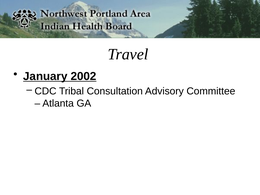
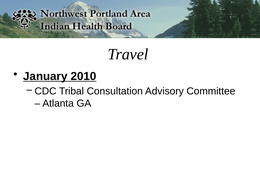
2002: 2002 -> 2010 (84, 76)
